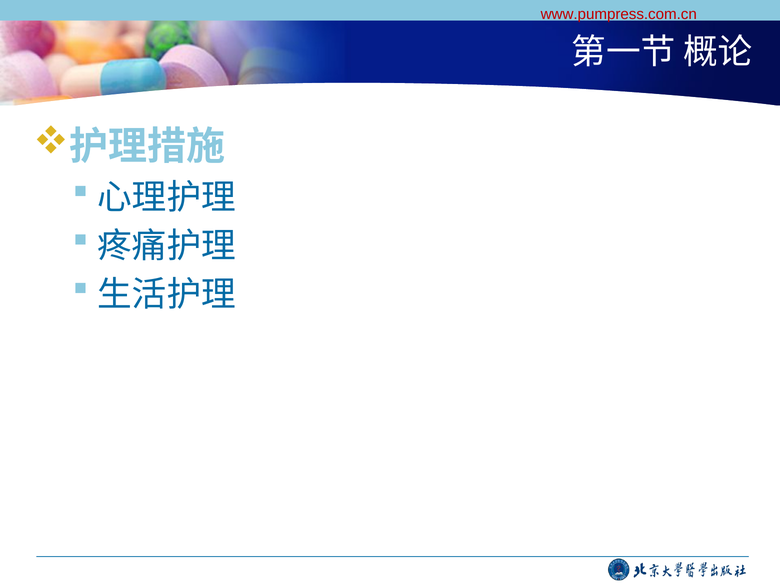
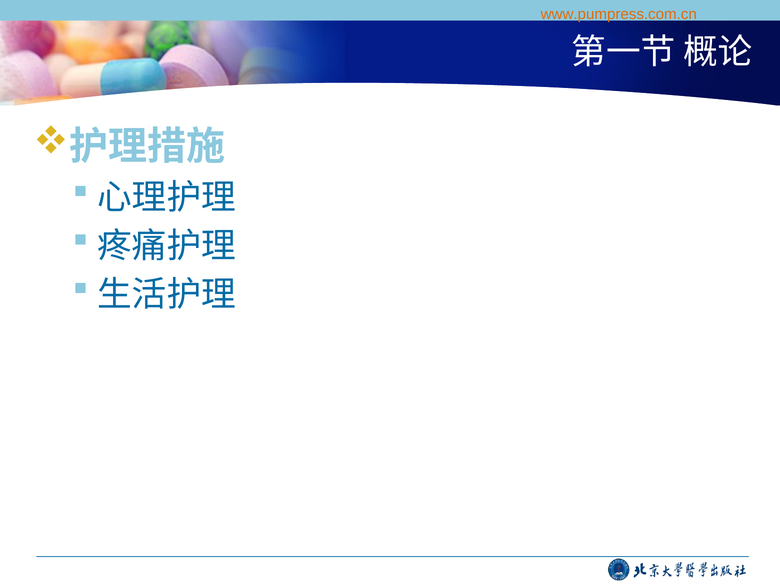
www.pumpress.com.cn colour: red -> orange (619, 14)
